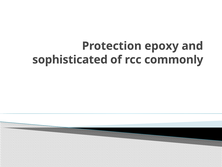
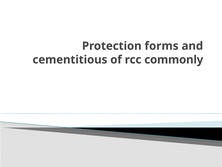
epoxy: epoxy -> forms (162, 46)
sophisticated: sophisticated -> cementitious (70, 60)
